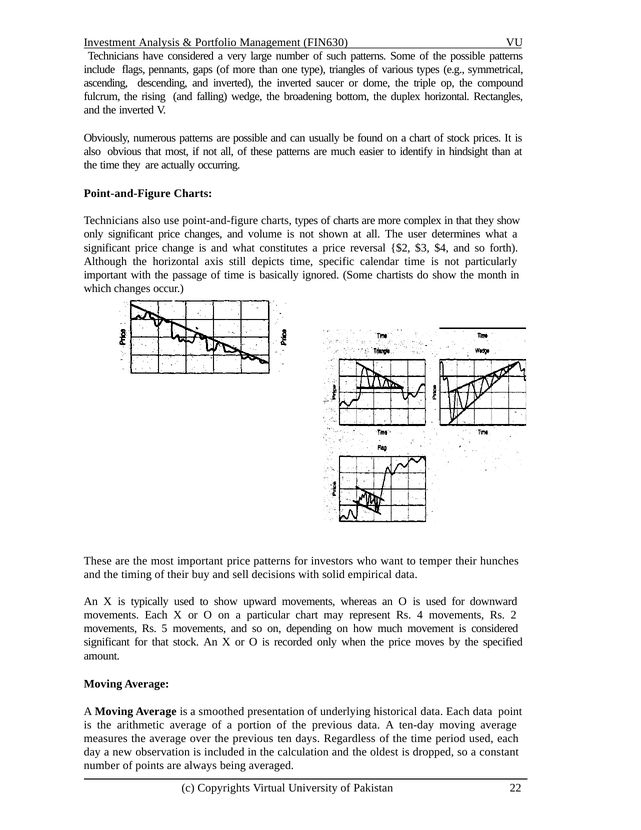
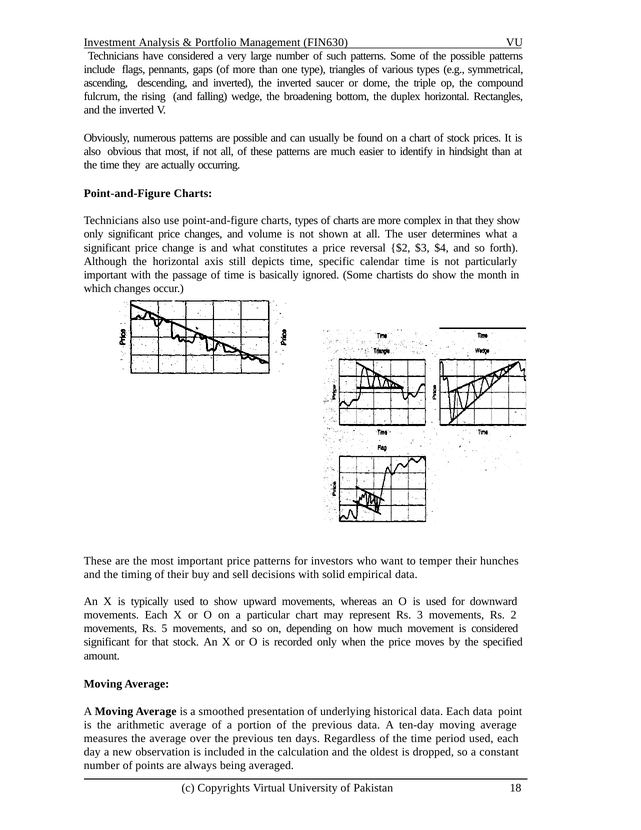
4: 4 -> 3 (420, 615)
22: 22 -> 18 (516, 787)
